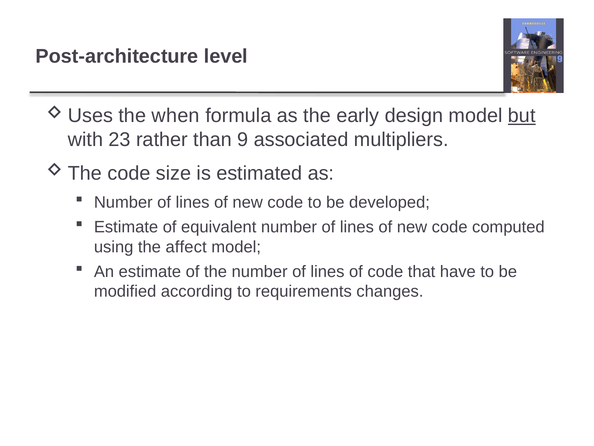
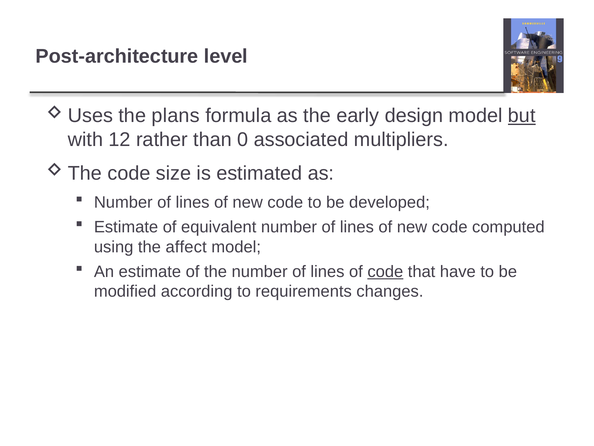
when: when -> plans (176, 116)
23: 23 -> 12 (120, 139)
9: 9 -> 0 (243, 139)
code underline: none -> present (385, 271)
